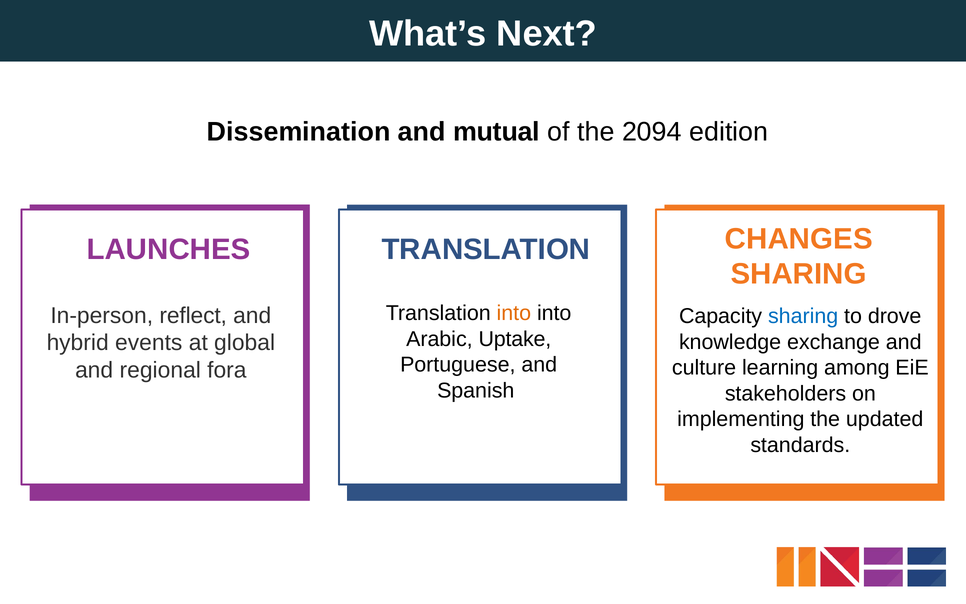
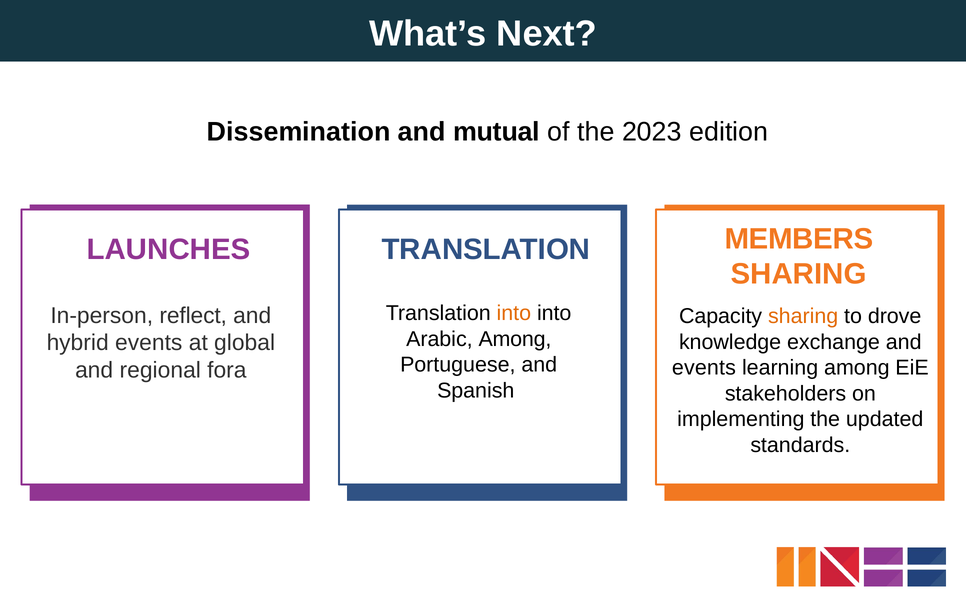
2094: 2094 -> 2023 (652, 132)
CHANGES: CHANGES -> MEMBERS (799, 239)
sharing colour: blue -> orange (803, 316)
Arabic Uptake: Uptake -> Among (515, 339)
culture: culture -> events (704, 368)
